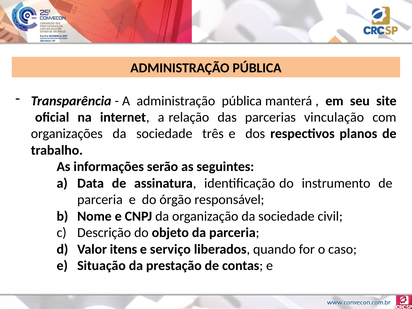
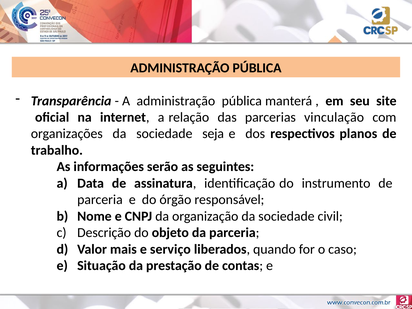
três: três -> seja (213, 134)
itens: itens -> mais (123, 249)
